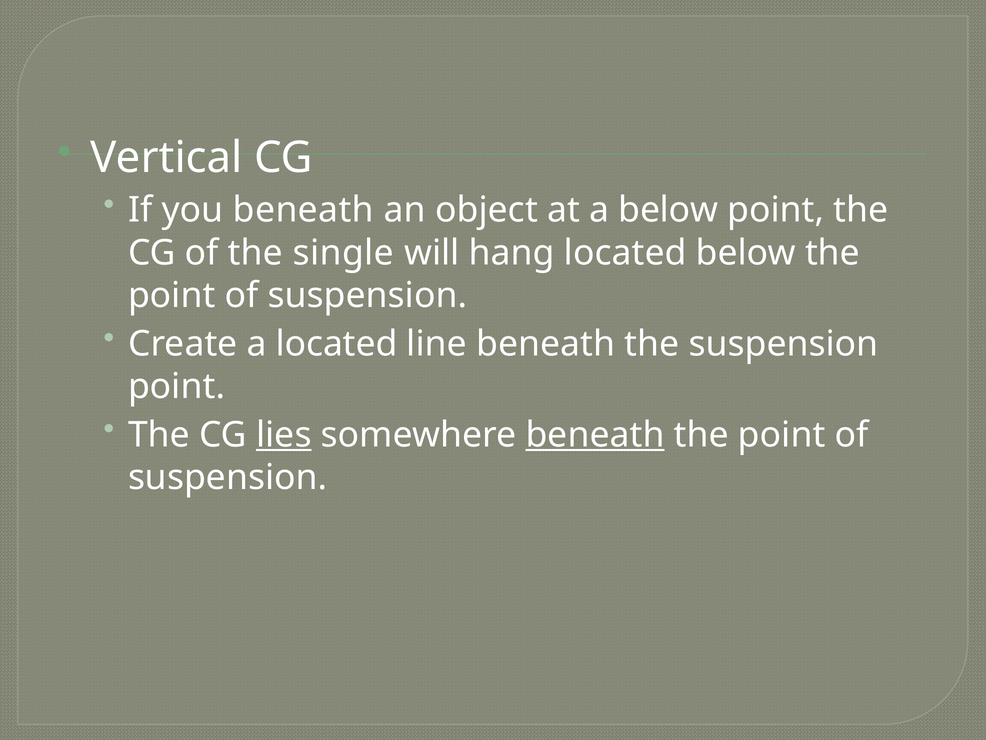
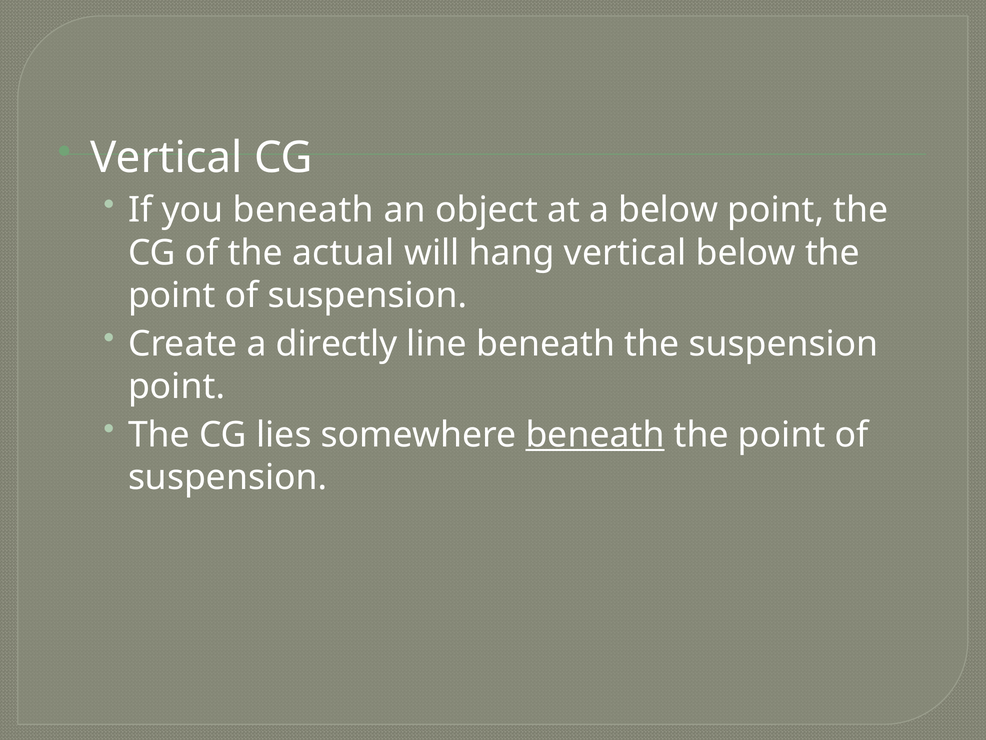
single: single -> actual (343, 253)
hang located: located -> vertical (625, 253)
a located: located -> directly (337, 344)
lies underline: present -> none (284, 434)
